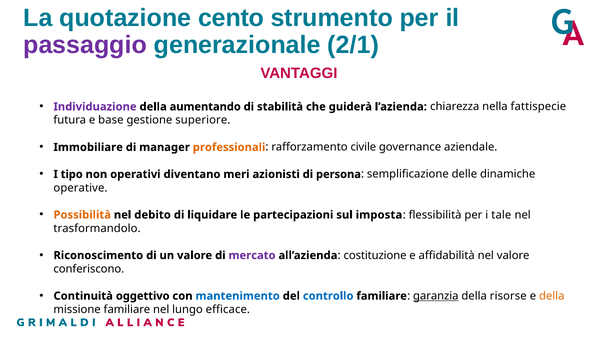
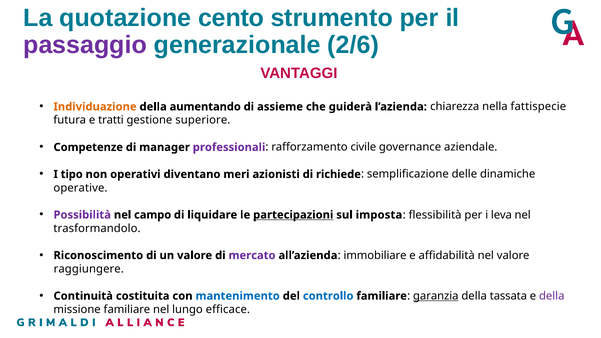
2/1: 2/1 -> 2/6 (353, 45)
Individuazione colour: purple -> orange (95, 107)
stabilità: stabilità -> assieme (280, 107)
base: base -> tratti (111, 120)
Immobiliare: Immobiliare -> Competenze (88, 147)
professionali colour: orange -> purple (229, 147)
persona: persona -> richiede (338, 174)
Possibilità colour: orange -> purple (82, 215)
debito: debito -> campo (153, 215)
partecipazioni underline: none -> present (293, 215)
tale: tale -> leva (501, 215)
costituzione: costituzione -> immobiliare (375, 255)
conferiscono: conferiscono -> raggiungere (89, 269)
oggettivo: oggettivo -> costituita (143, 296)
risorse: risorse -> tassata (508, 296)
della colour: orange -> purple (552, 296)
